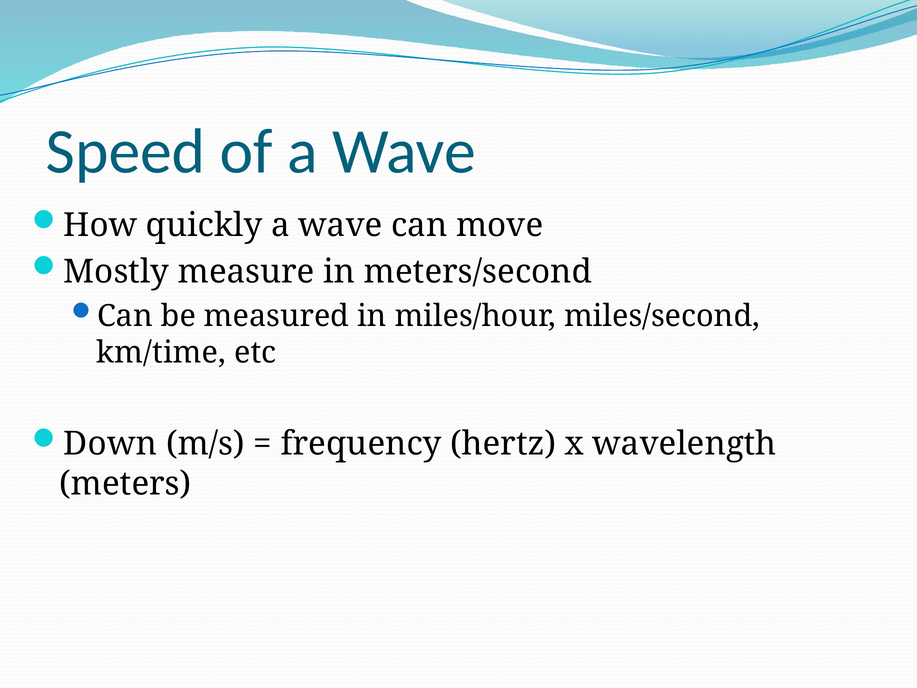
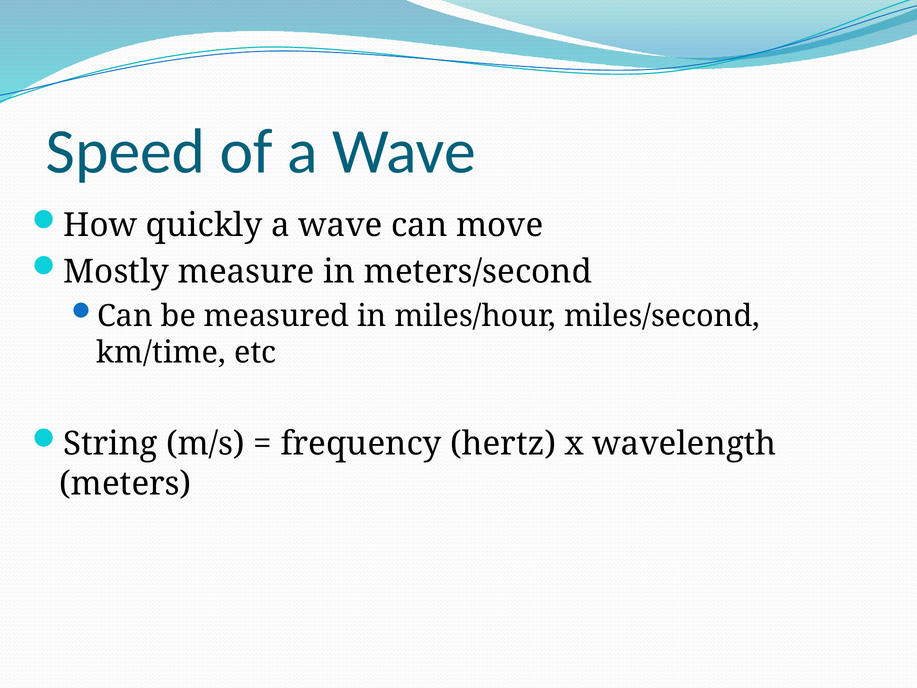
Down: Down -> String (111, 444)
